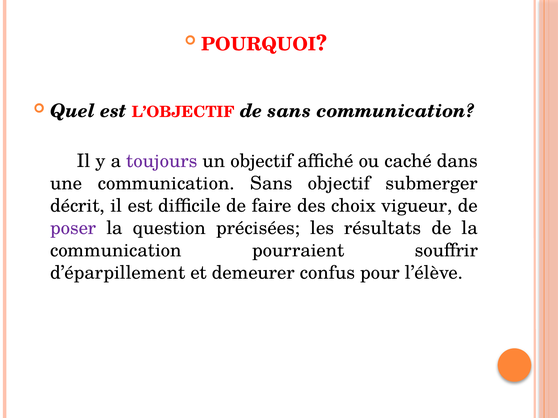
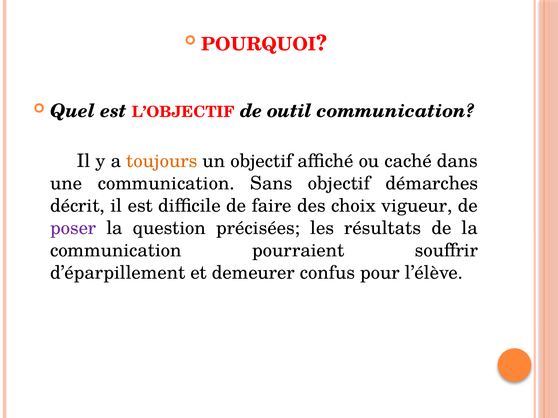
de sans: sans -> outil (290, 111)
toujours colour: purple -> orange (162, 161)
submerger: submerger -> démarches (432, 184)
